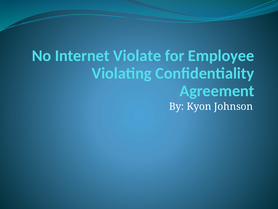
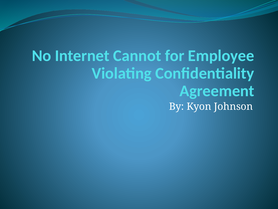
Violate: Violate -> Cannot (137, 56)
